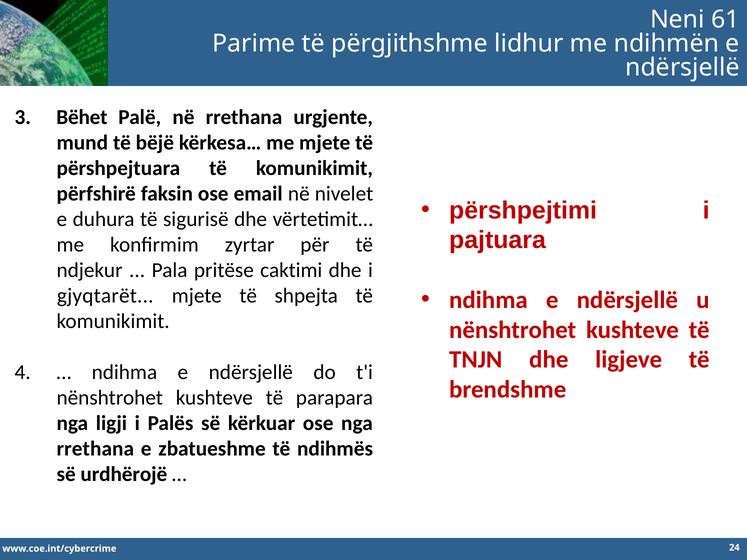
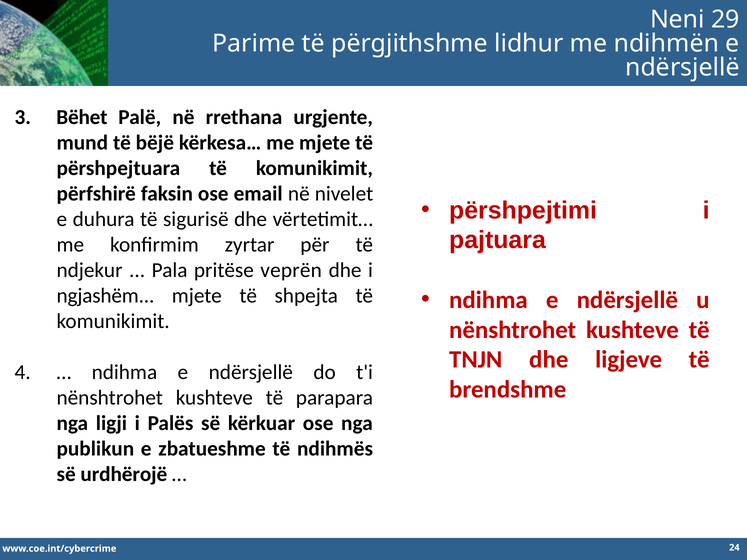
61: 61 -> 29 (725, 20)
caktimi: caktimi -> veprën (291, 270)
gjyqtarët: gjyqtarët -> ngjashëm (105, 296)
rrethana: rrethana -> publikun (95, 449)
